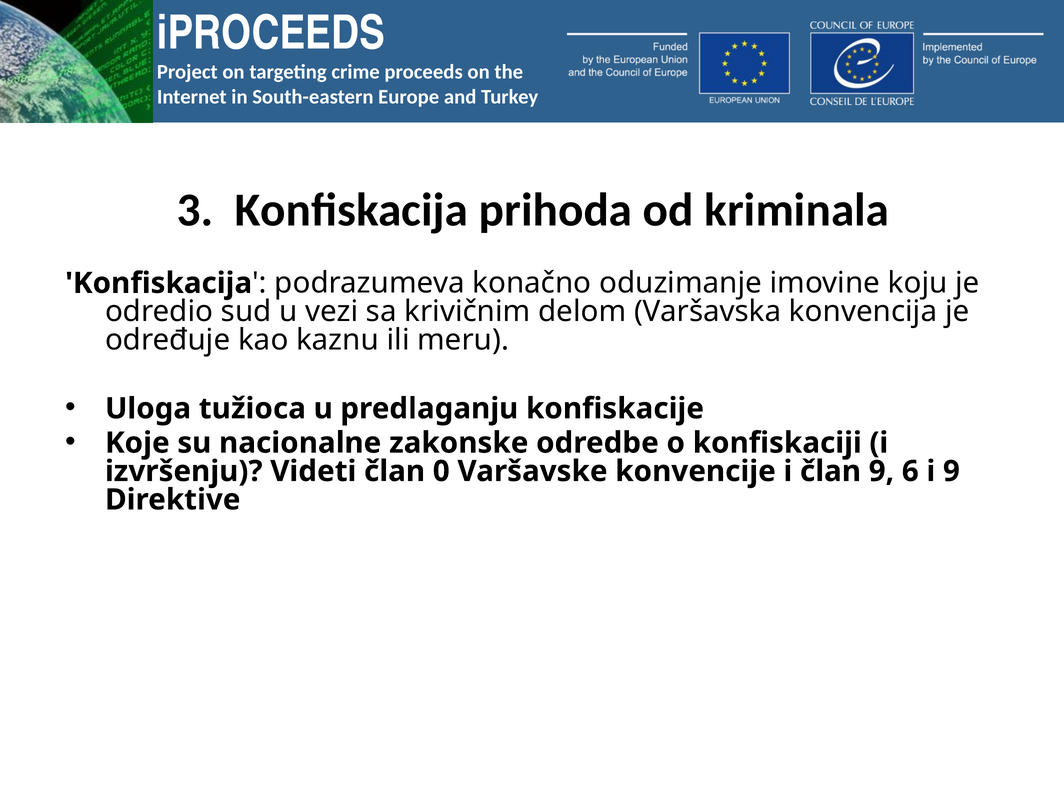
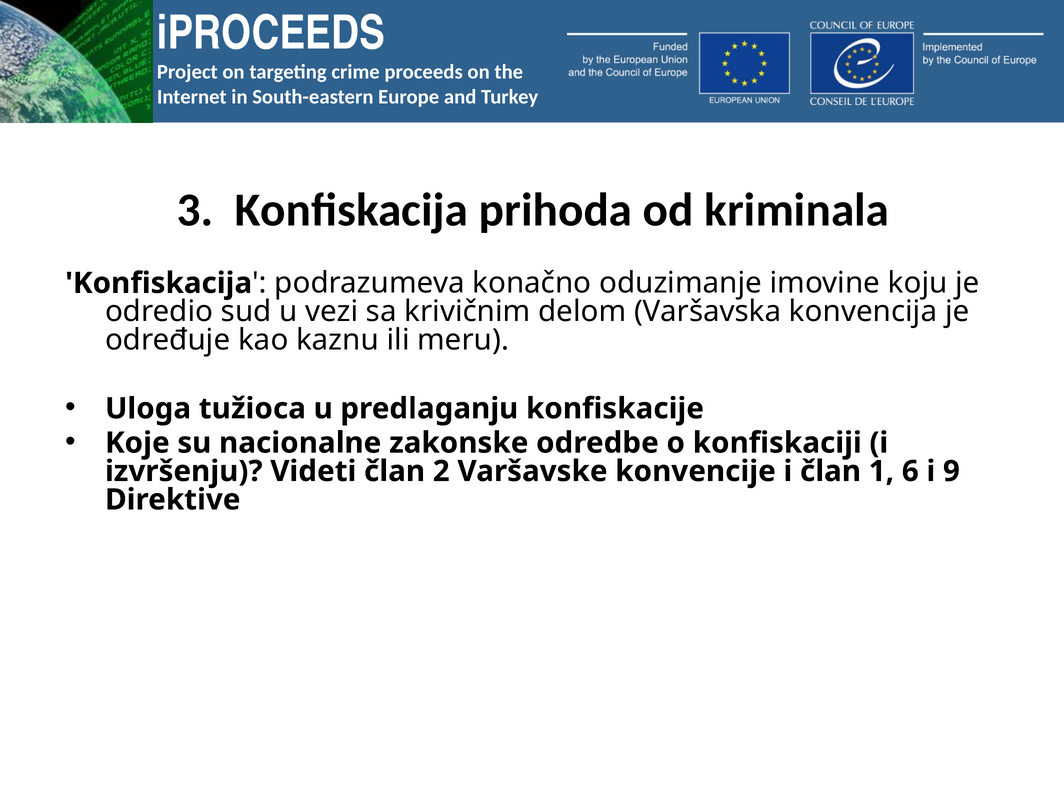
0: 0 -> 2 (441, 471)
član 9: 9 -> 1 (881, 471)
